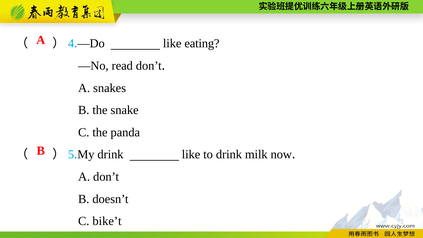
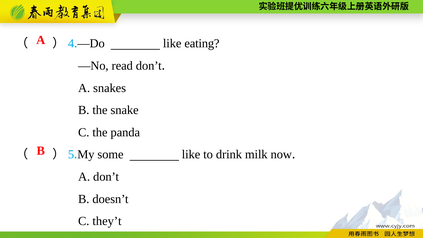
drink: drink -> some (110, 155)
bike’t: bike’t -> they’t (107, 221)
